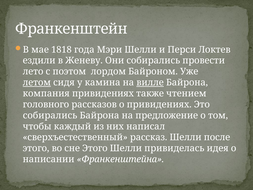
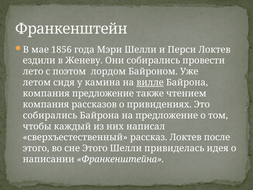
1818: 1818 -> 1856 (61, 50)
летом underline: present -> none (37, 82)
компания привидениях: привидениях -> предложение (103, 93)
головного: головного -> компания (46, 104)
рассказ Шелли: Шелли -> Локтев (186, 137)
